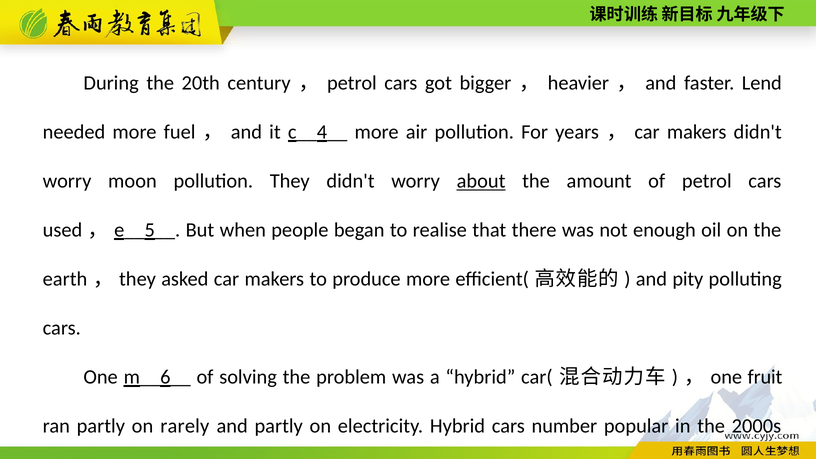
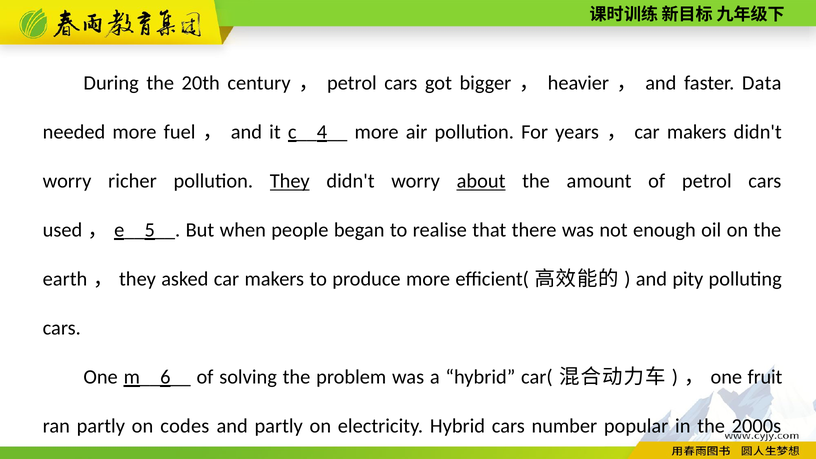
Lend: Lend -> Data (762, 83)
moon: moon -> richer (132, 181)
They underline: none -> present (290, 181)
rarely: rarely -> codes (185, 426)
